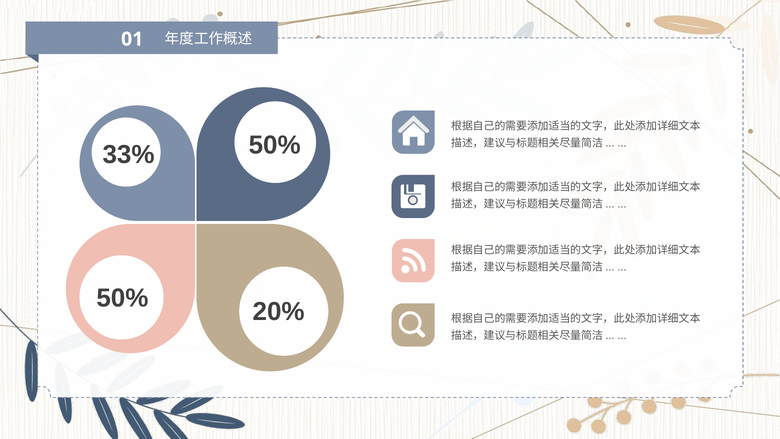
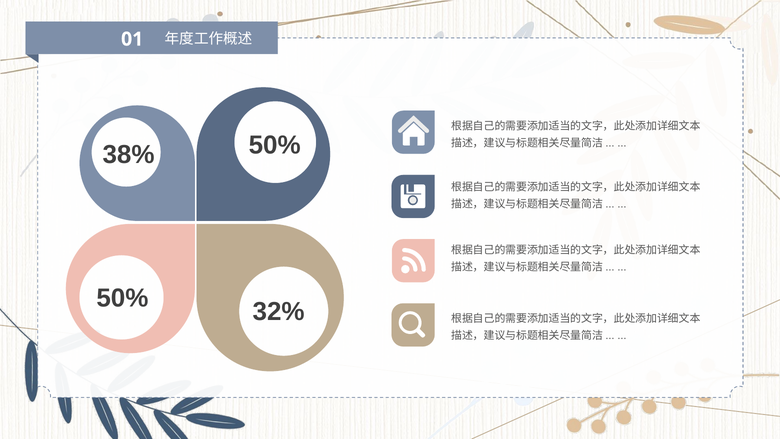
33%: 33% -> 38% (129, 155)
20%: 20% -> 32% (279, 312)
